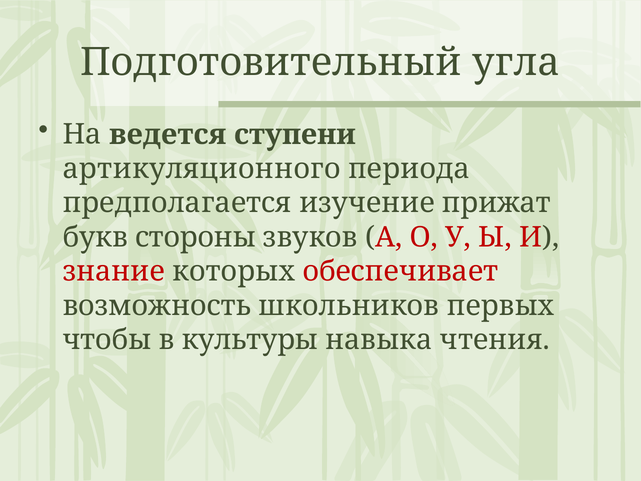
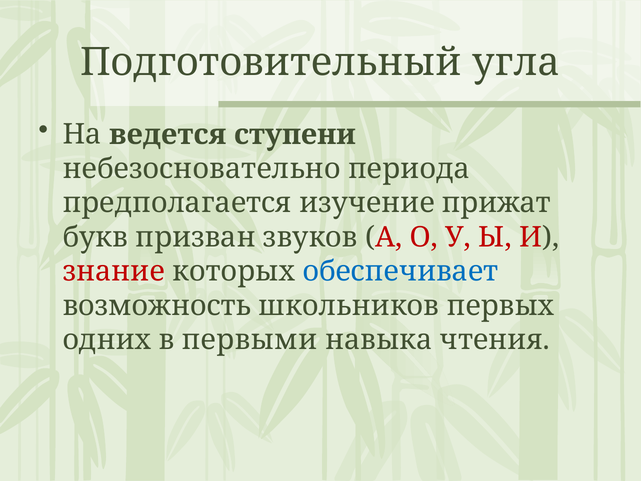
артикуляционного: артикуляционного -> небезосновательно (202, 169)
стороны: стороны -> призван (195, 237)
обеспечивает colour: red -> blue (401, 271)
чтобы: чтобы -> одних (107, 340)
культуры: культуры -> первыми (250, 340)
